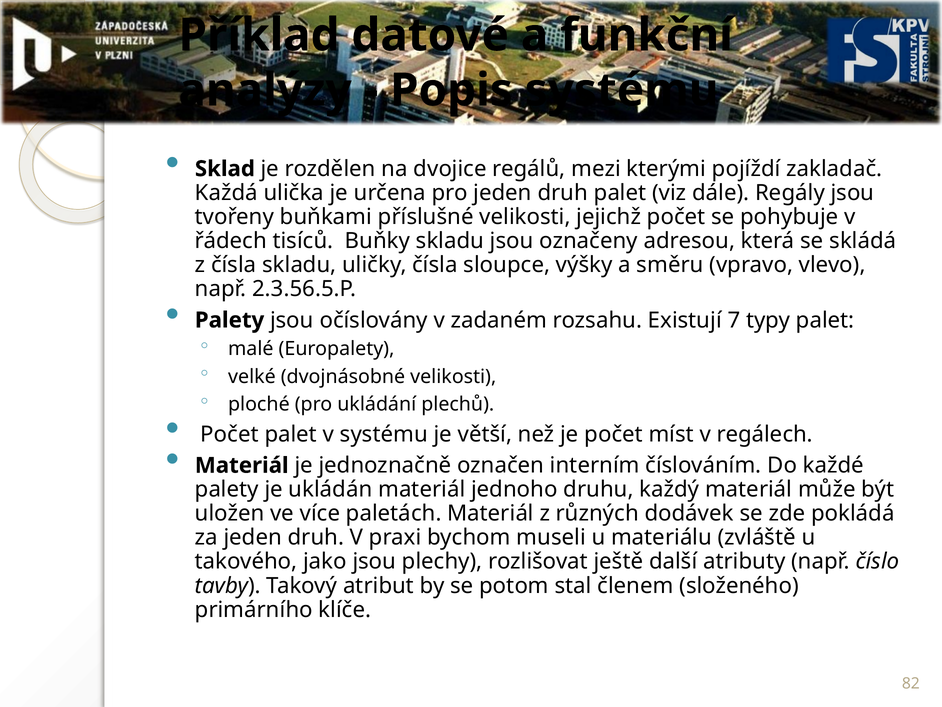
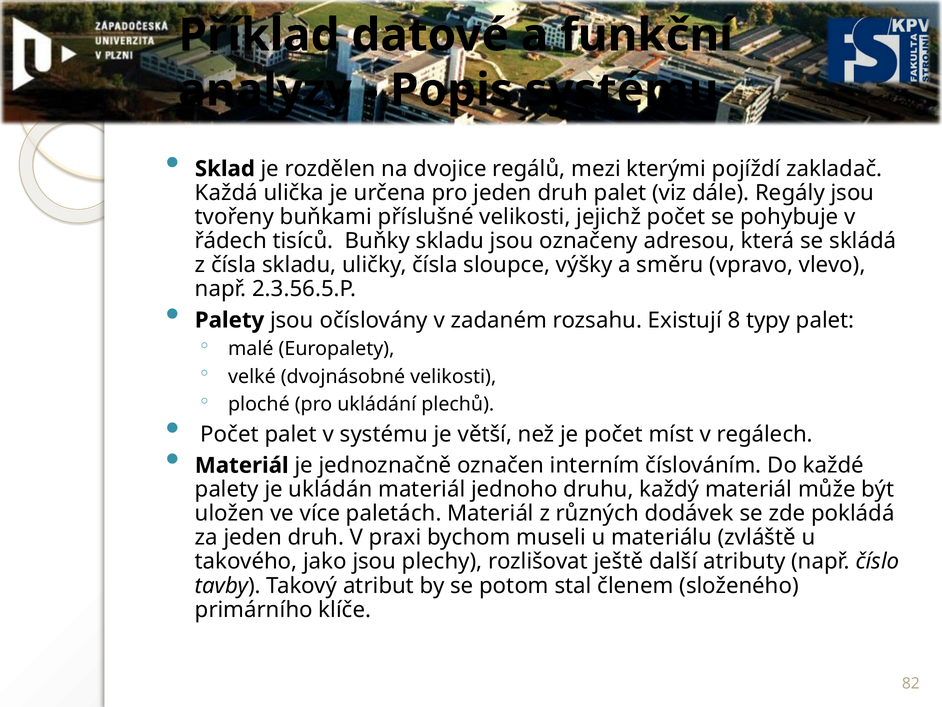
7: 7 -> 8 (734, 320)
